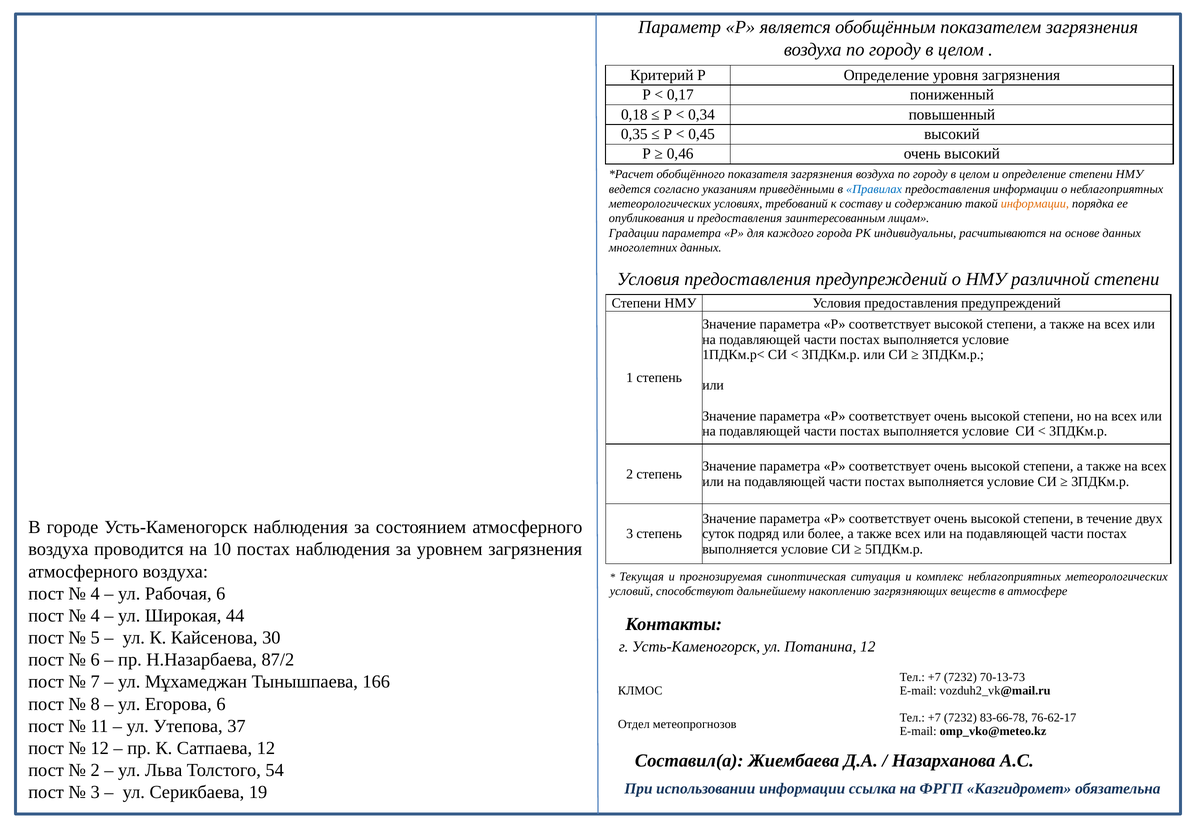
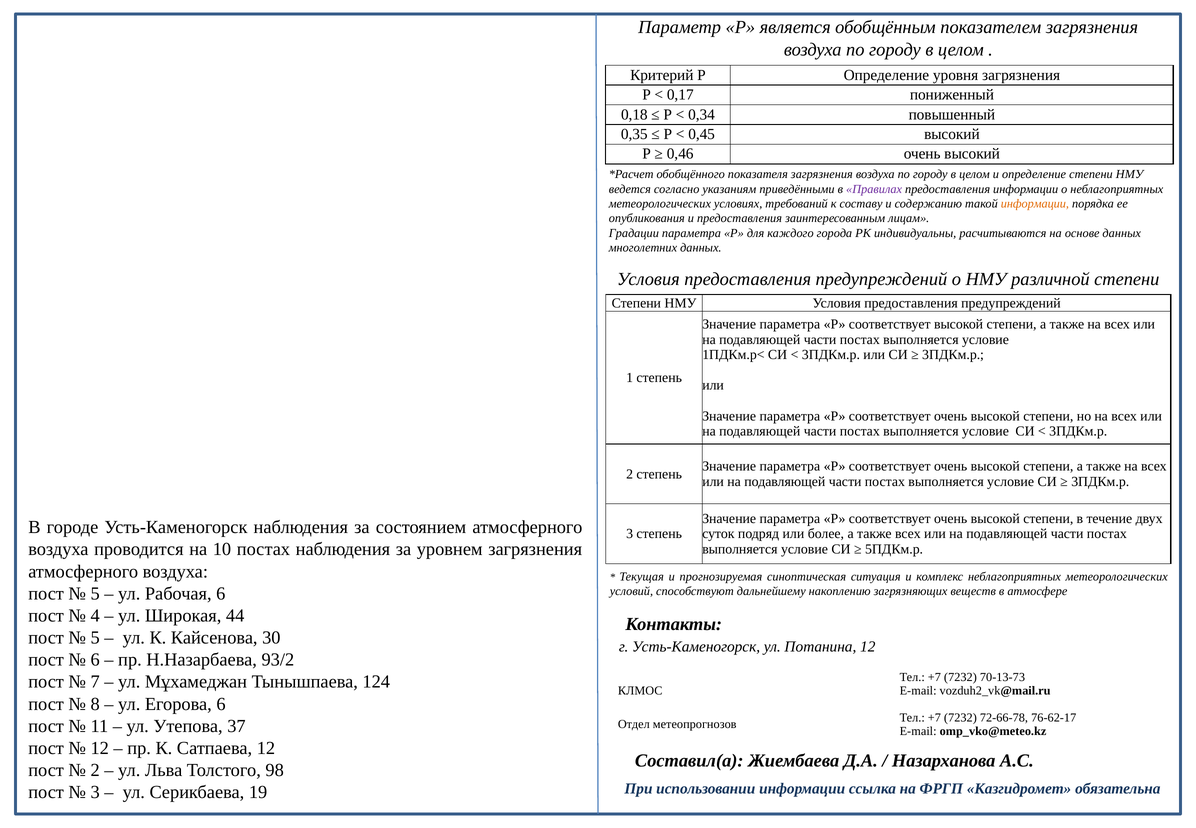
Правилах colour: blue -> purple (874, 189)
4: 4 -> 5 (95, 594)
87/2: 87/2 -> 93/2 (278, 660)
166: 166 -> 124 (376, 682)
83-66-78: 83-66-78 -> 72-66-78 (1004, 717)
54: 54 -> 98 (275, 770)
